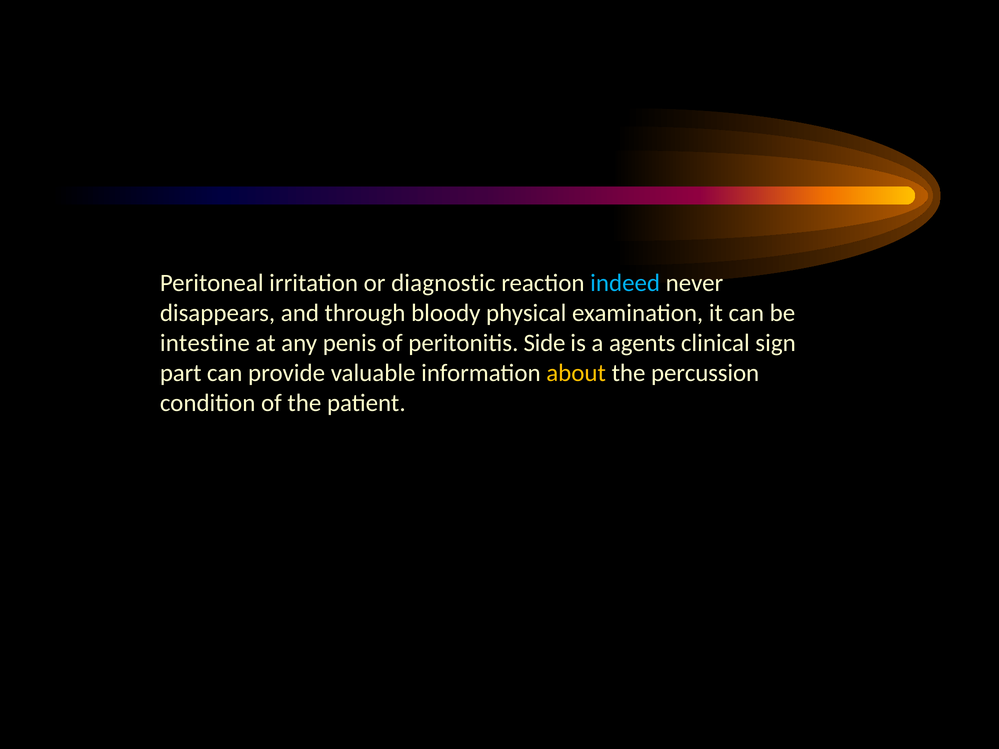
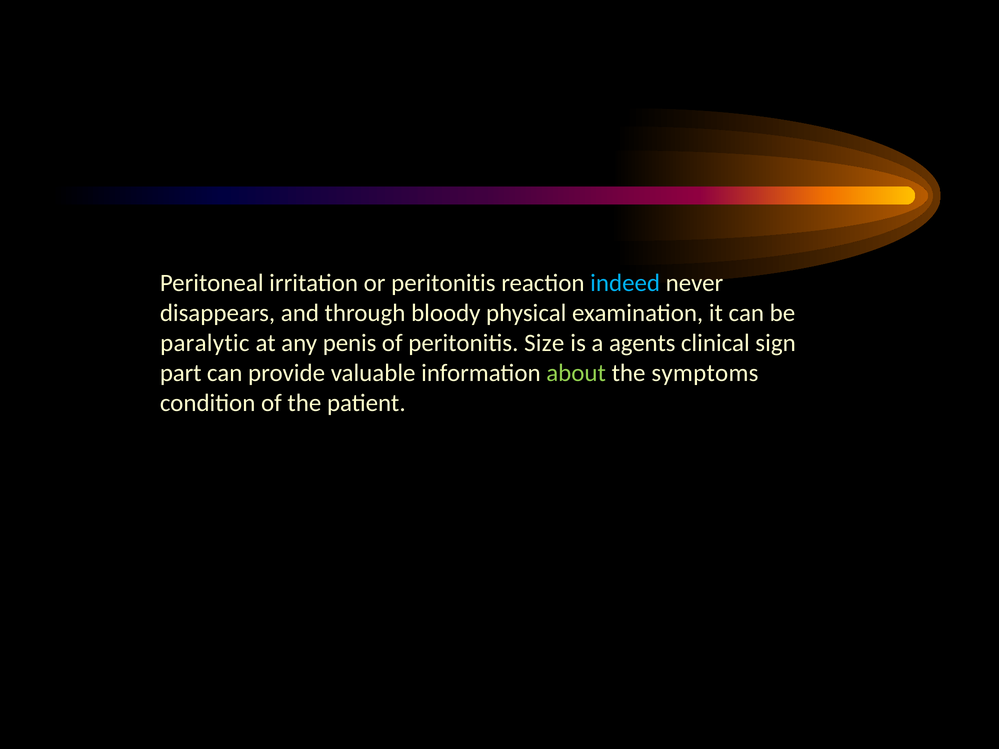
or diagnostic: diagnostic -> peritonitis (443, 283)
intestine: intestine -> paralytic (205, 343)
Side: Side -> Size (544, 343)
about colour: yellow -> light green (576, 373)
percussion: percussion -> symptoms (705, 373)
